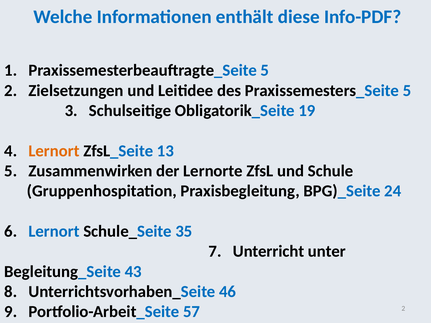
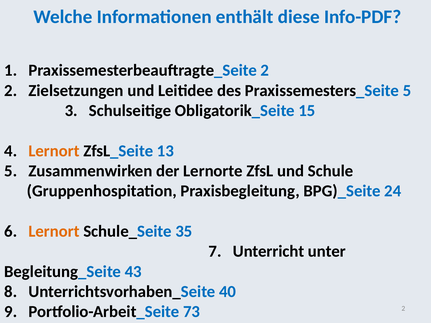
Praxissemesterbeauftragte_Seite 5: 5 -> 2 (265, 71)
19: 19 -> 15 (307, 111)
Lernort colour: blue -> orange (54, 232)
46: 46 -> 40 (228, 292)
57: 57 -> 73 (192, 312)
